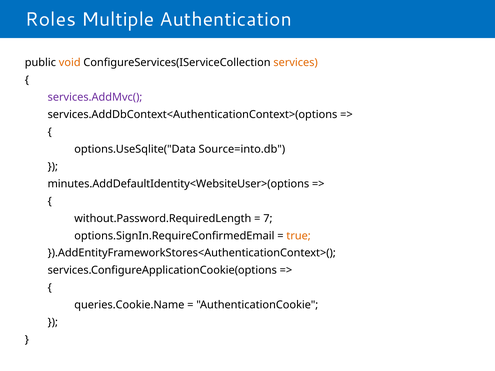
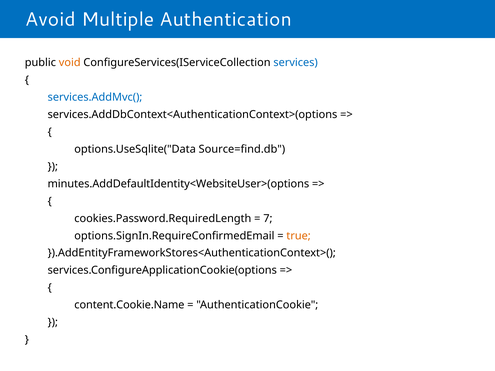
Roles: Roles -> Avoid (50, 20)
services colour: orange -> blue (296, 63)
services.AddMvc( colour: purple -> blue (95, 97)
Source=into.db: Source=into.db -> Source=find.db (242, 149)
without.Password.RequiredLength: without.Password.RequiredLength -> cookies.Password.RequiredLength (163, 219)
queries.Cookie.Name: queries.Cookie.Name -> content.Cookie.Name (129, 305)
